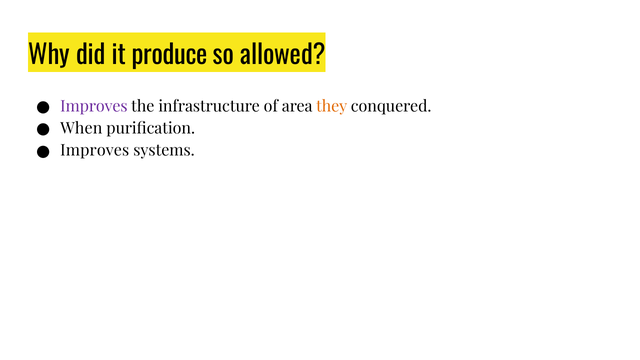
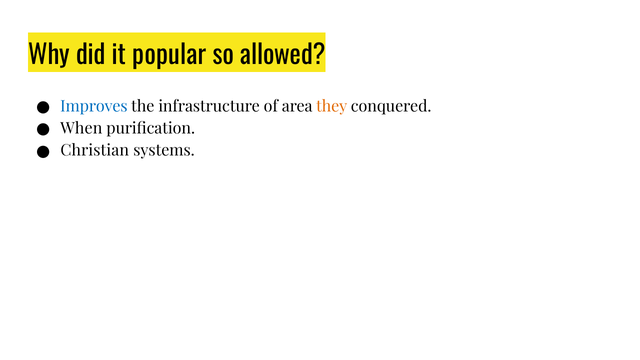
produce: produce -> popular (169, 55)
Improves colour: purple -> blue (94, 106)
Improves: Improves -> Christian (95, 151)
